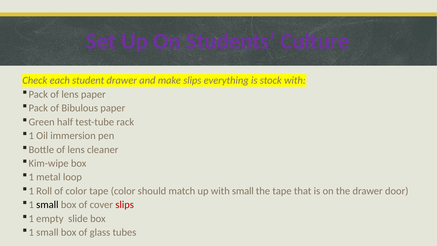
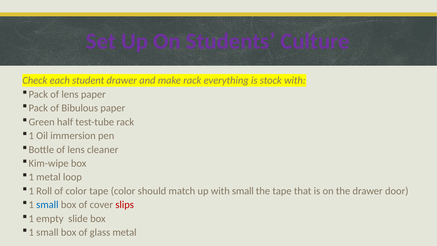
make slips: slips -> rack (192, 80)
small colour: black -> blue (47, 205)
glass tubes: tubes -> metal (124, 232)
